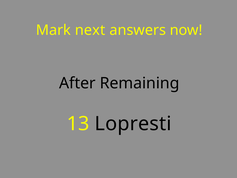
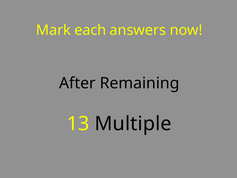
next: next -> each (90, 30)
Lopresti: Lopresti -> Multiple (133, 124)
